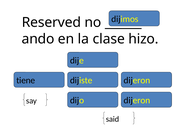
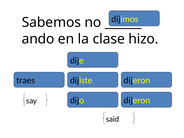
Reserved: Reserved -> Sabemos (51, 22)
tiene: tiene -> traes (26, 80)
